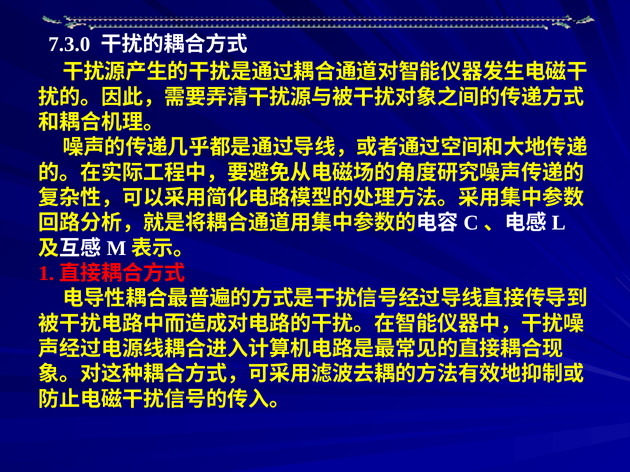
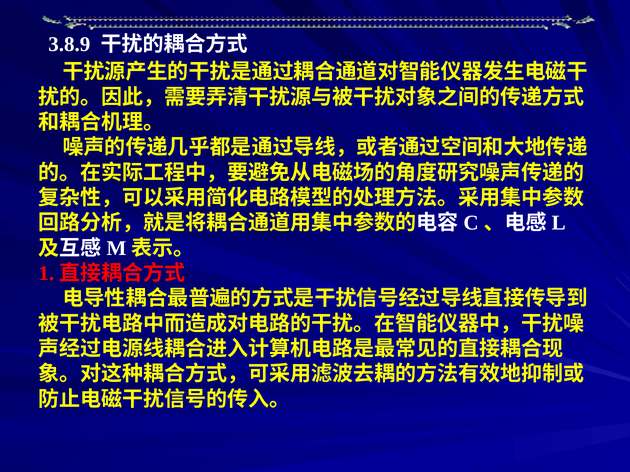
7.3.0: 7.3.0 -> 3.8.9 (69, 44)
